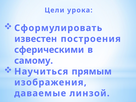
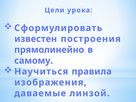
сферическими: сферическими -> прямолинейно (49, 50)
прямым: прямым -> правила (92, 72)
